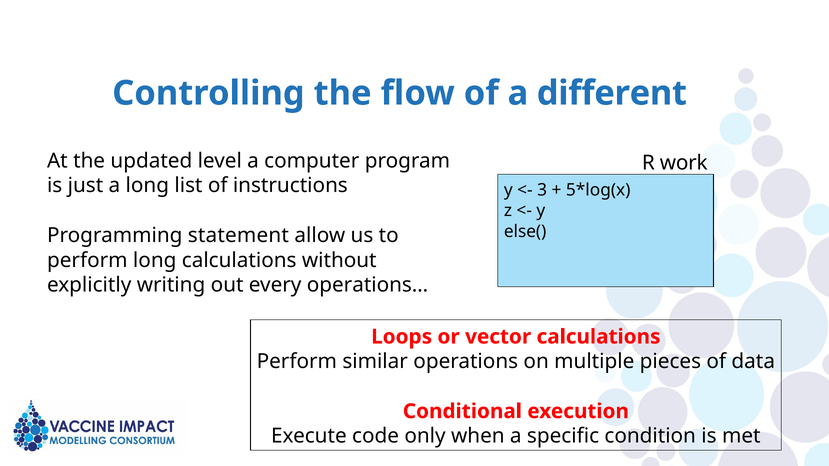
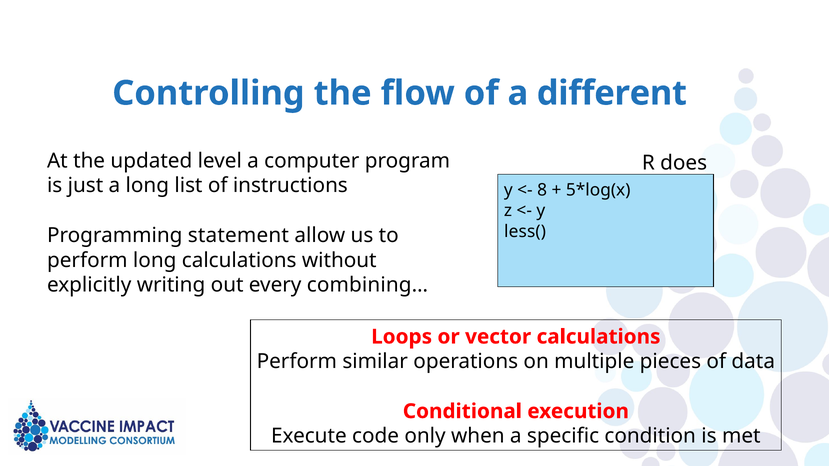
work: work -> does (684, 163)
3: 3 -> 8 (542, 190)
else(: else( -> less( (525, 232)
operations…: operations… -> combining… (367, 285)
